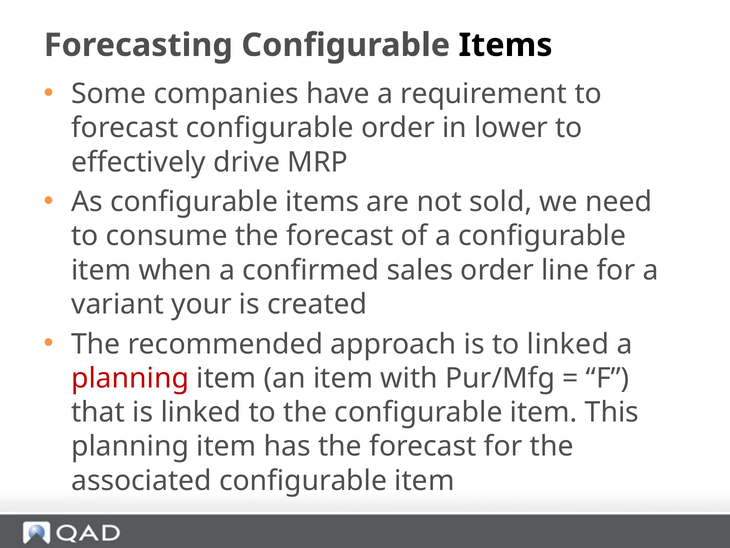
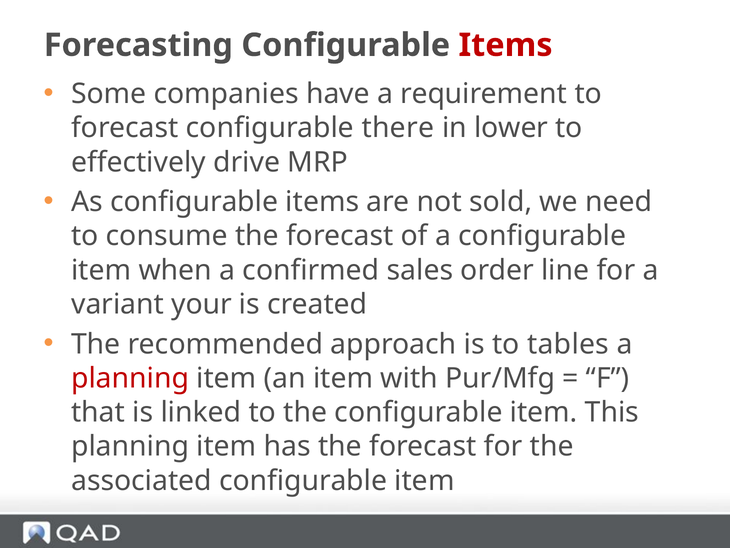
Items colour: black -> red (506, 45)
configurable order: order -> there (398, 128)
to linked: linked -> tables (568, 344)
